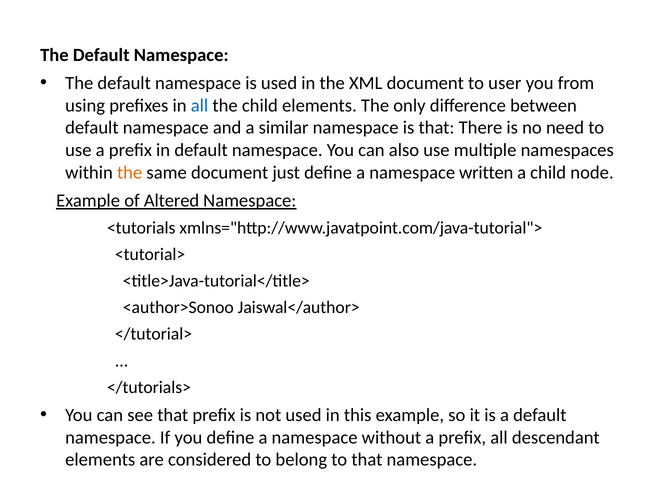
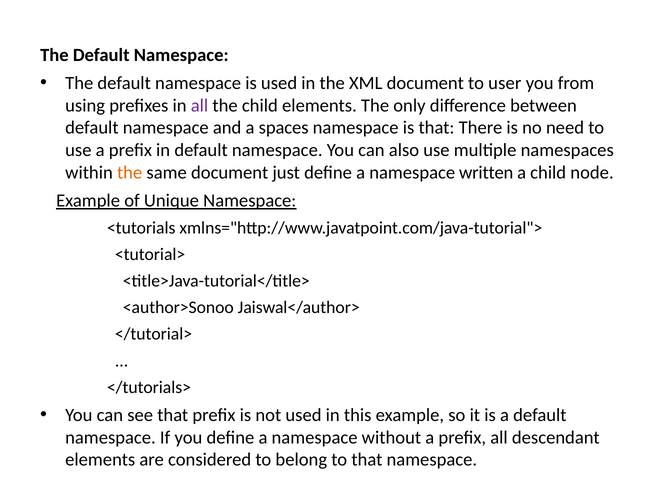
all colour: blue -> purple (200, 105)
similar: similar -> spaces (284, 128)
Altered: Altered -> Unique (171, 201)
